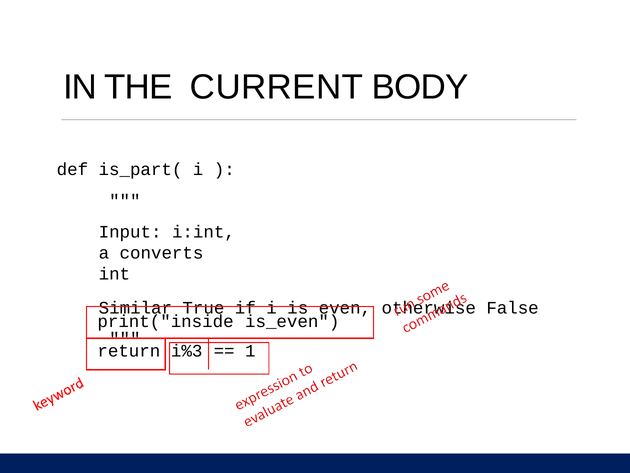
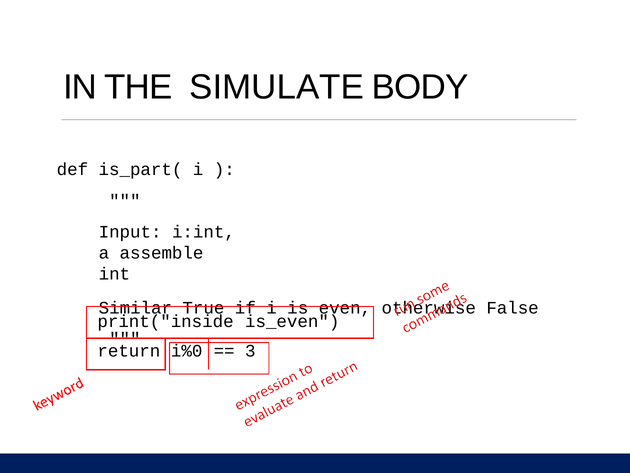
CURRENT: CURRENT -> SIMULATE (277, 87)
converts: converts -> assemble (162, 253)
i%3: i%3 -> i%0 (187, 351)
1: 1 -> 3 (250, 351)
